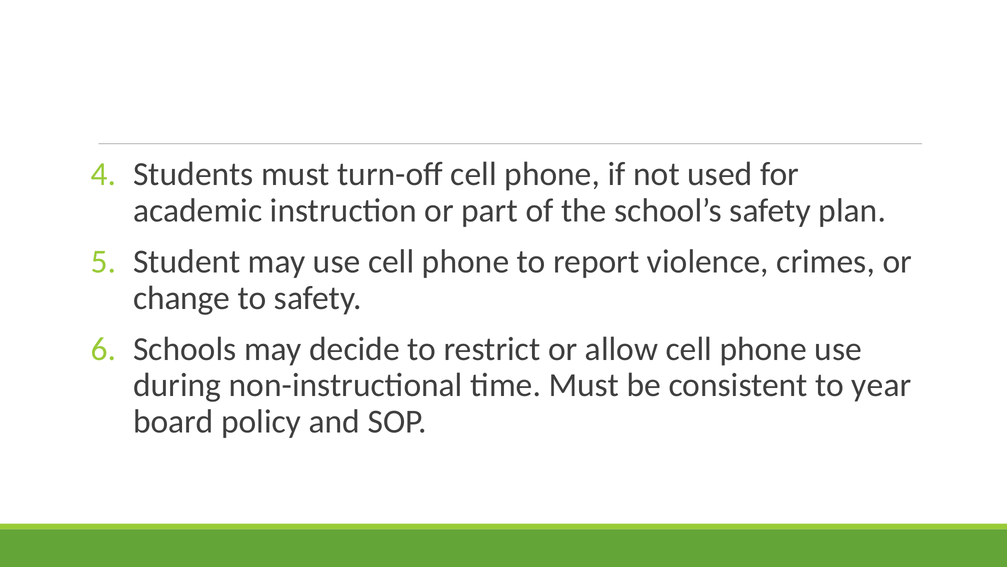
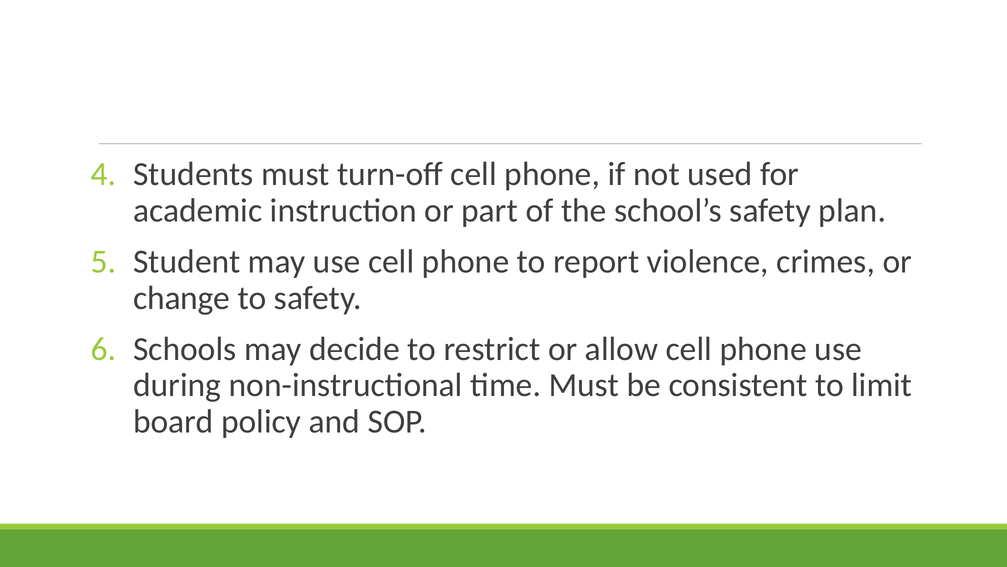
year: year -> limit (882, 385)
